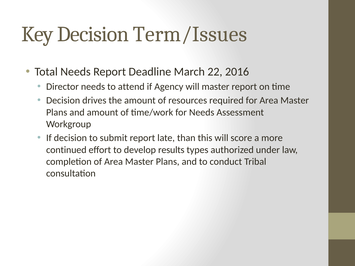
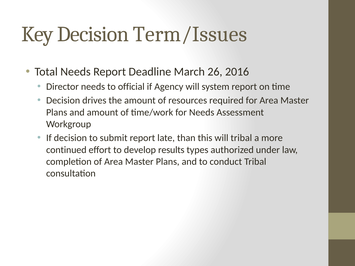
22: 22 -> 26 (215, 72)
attend: attend -> official (131, 87)
will master: master -> system (216, 87)
will score: score -> tribal (241, 138)
